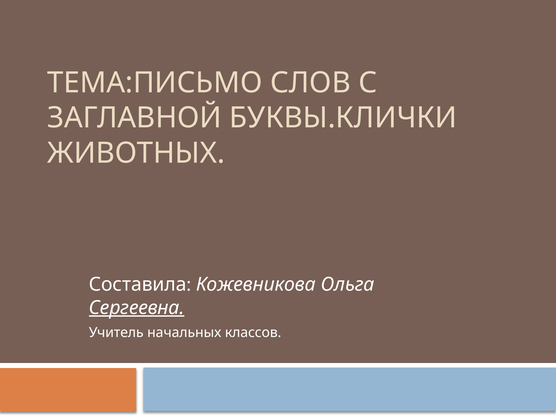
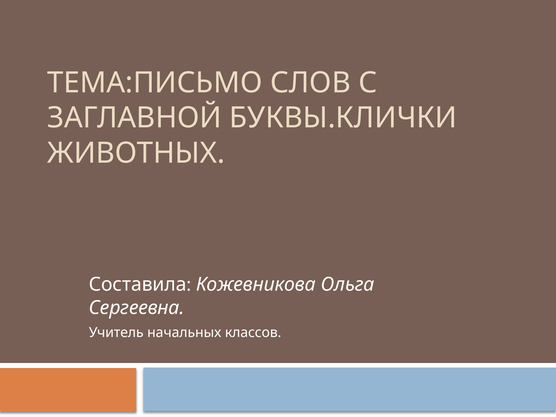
Сергеевна underline: present -> none (137, 308)
